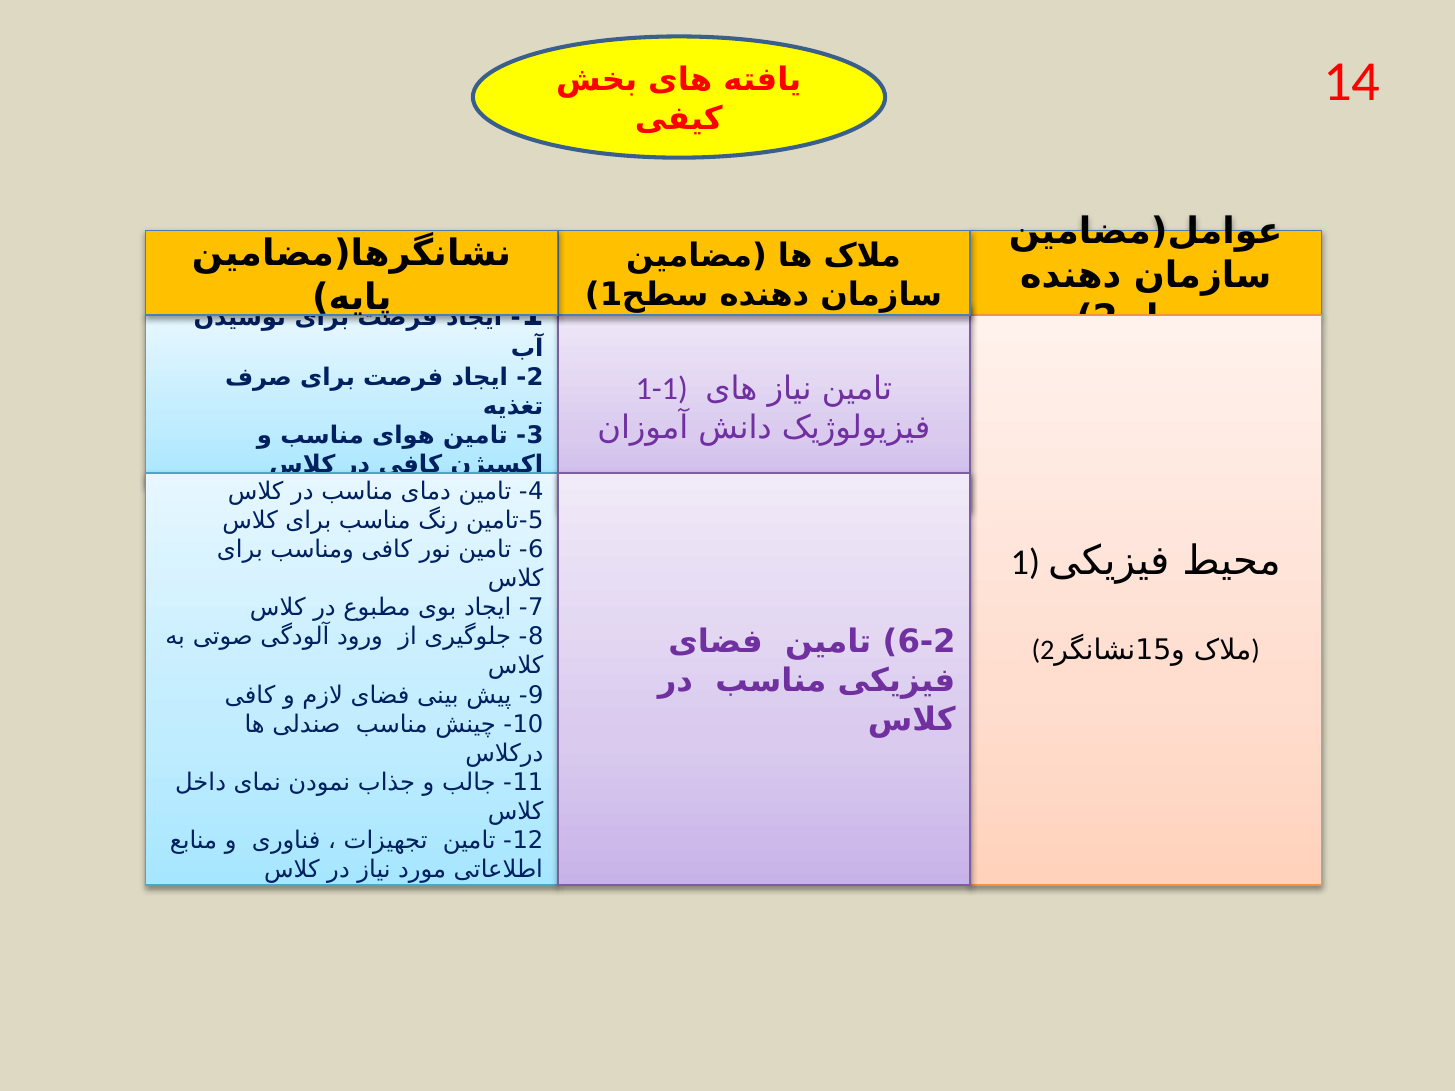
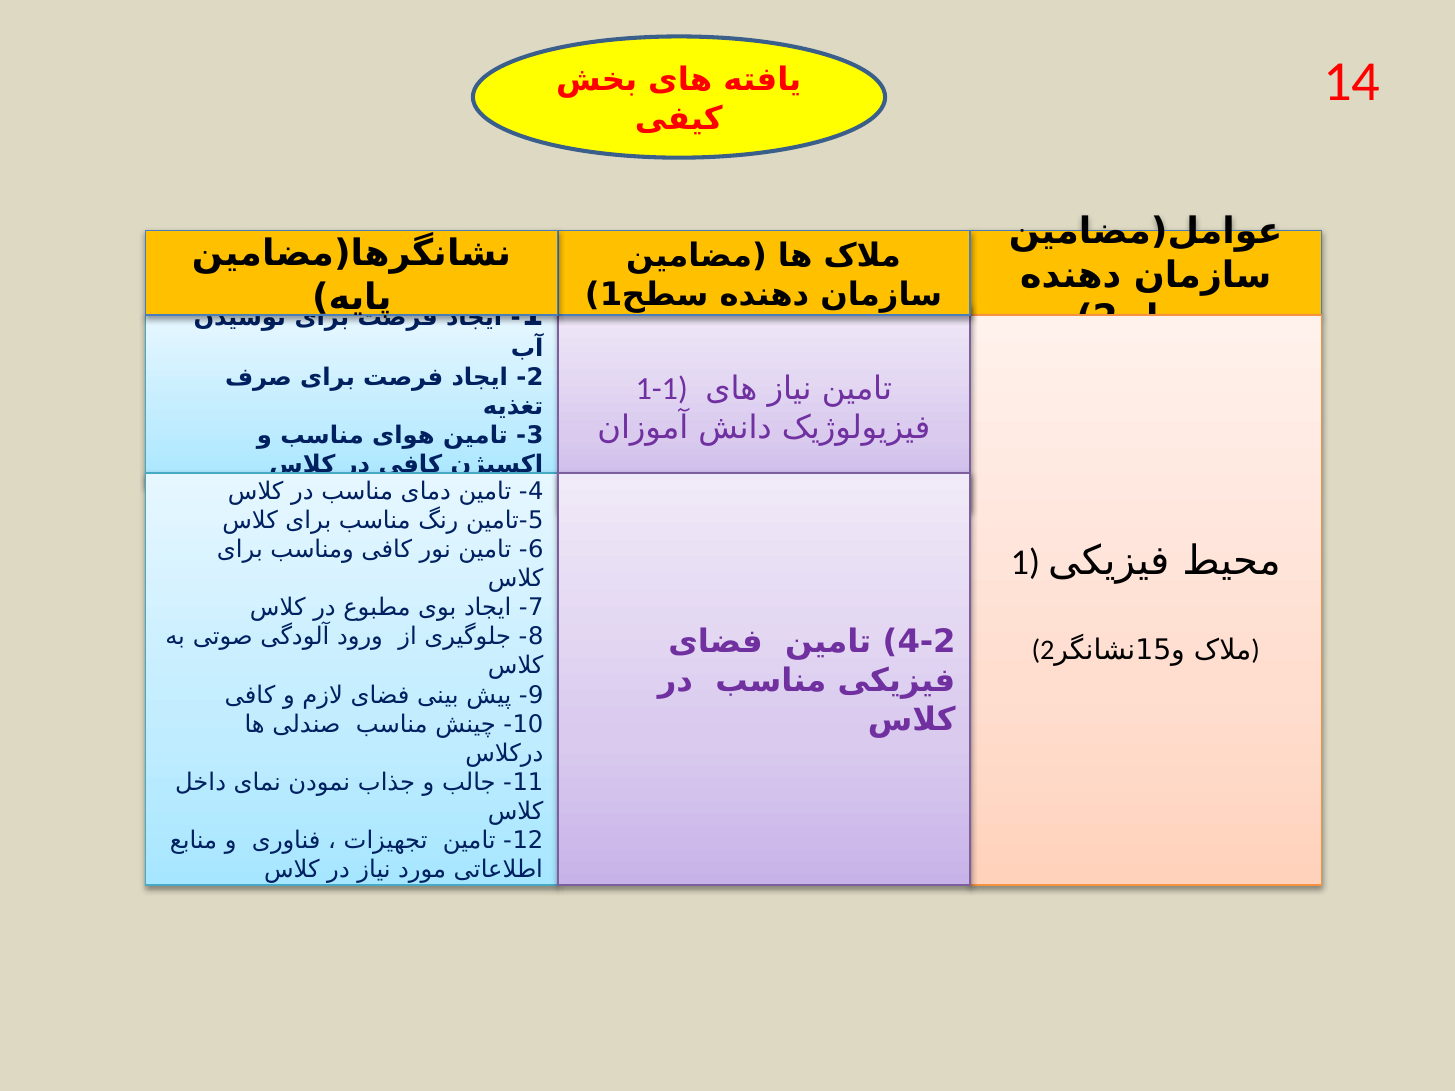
6-2: 6-2 -> 4-2 (927, 642)
